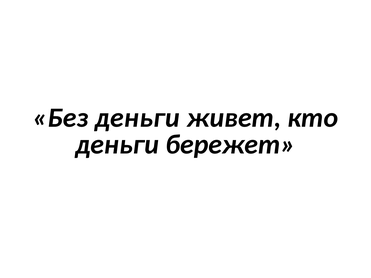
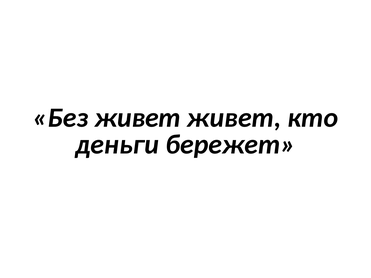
Без деньги: деньги -> живет (138, 118)
